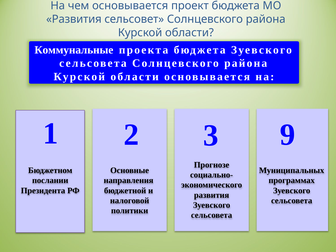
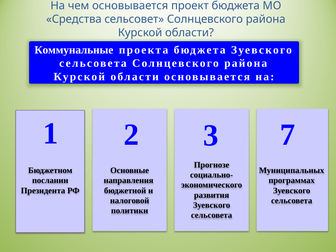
Развития: Развития -> Средства (74, 19)
9: 9 -> 7 (287, 135)
